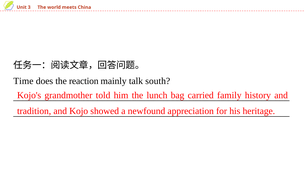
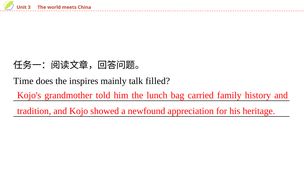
reaction: reaction -> inspires (84, 81)
south: south -> filled (158, 81)
